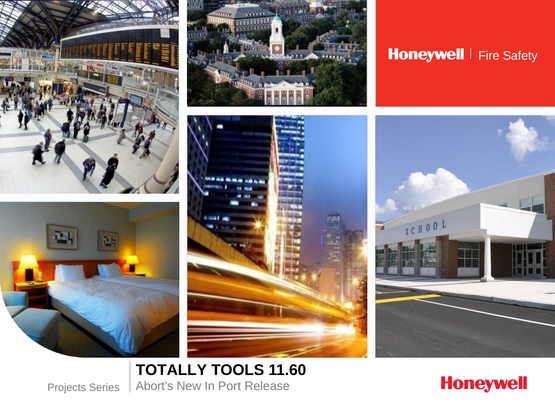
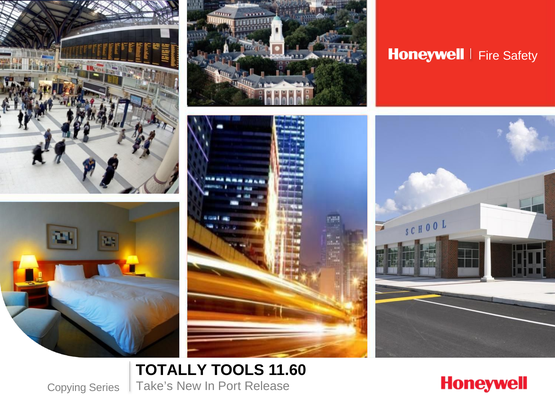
Abort’s: Abort’s -> Take’s (154, 386)
Projects: Projects -> Copying (67, 388)
